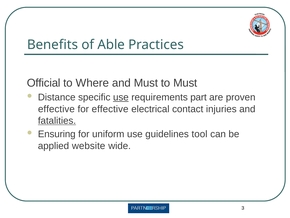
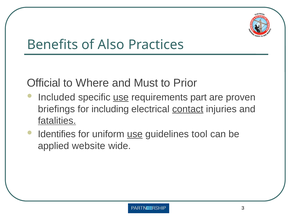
Able: Able -> Also (111, 45)
to Must: Must -> Prior (185, 83)
Distance: Distance -> Included (57, 97)
effective: effective -> briefings (56, 109)
for effective: effective -> including (110, 109)
contact underline: none -> present (188, 109)
Ensuring: Ensuring -> Identifies (57, 134)
use underline: none -> present (135, 134)
